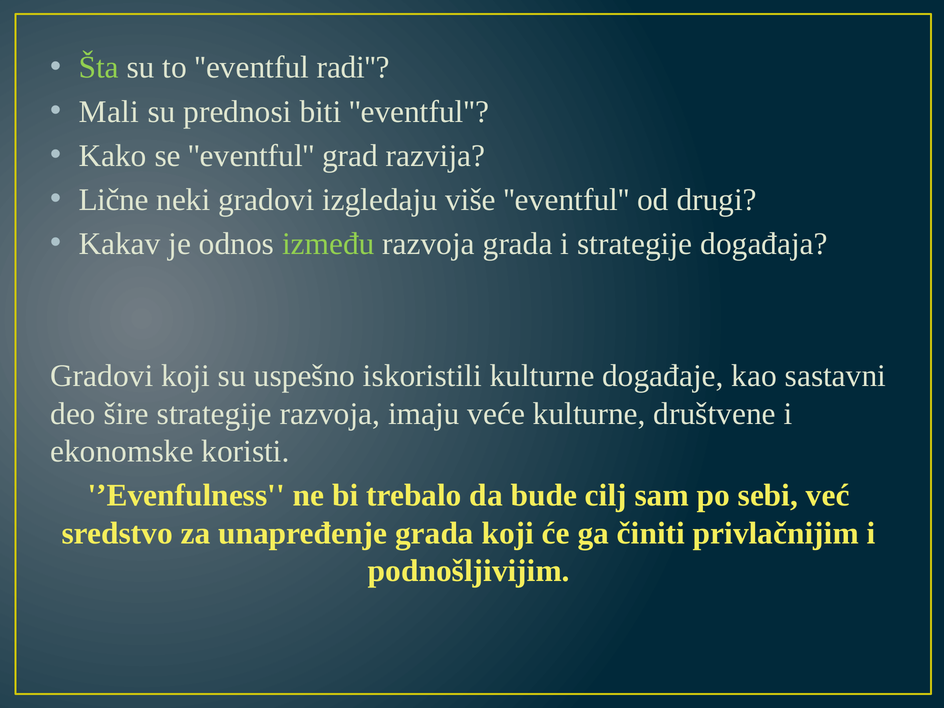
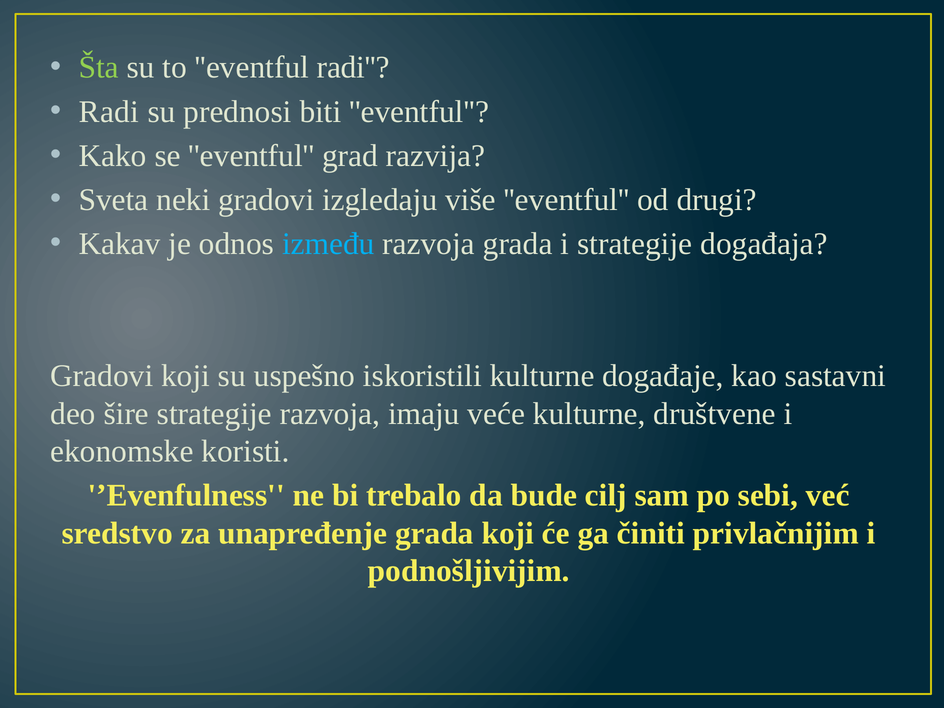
Mali: Mali -> Radi (109, 112)
Lične: Lične -> Sveta (114, 200)
između colour: light green -> light blue (328, 244)
